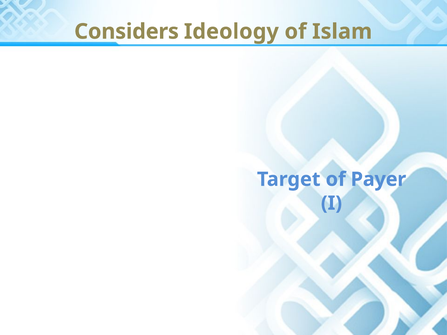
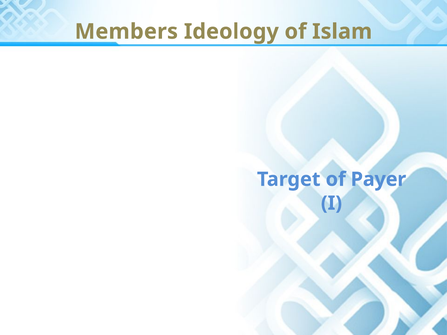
Considers: Considers -> Members (126, 32)
